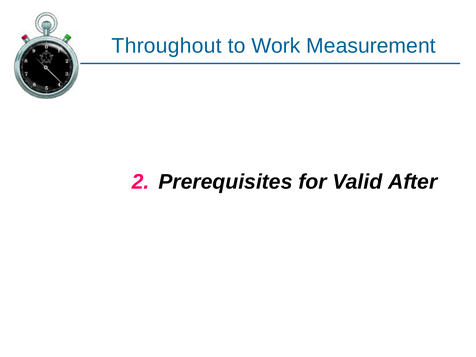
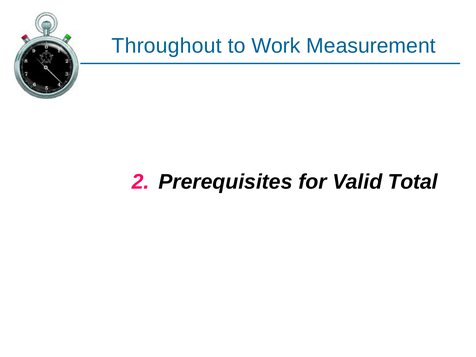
After: After -> Total (413, 182)
